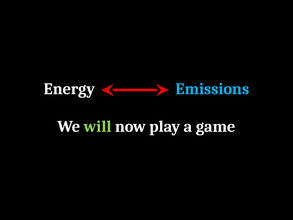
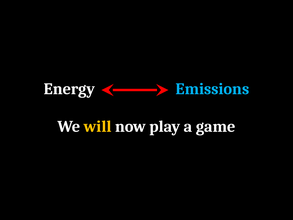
will colour: light green -> yellow (98, 126)
